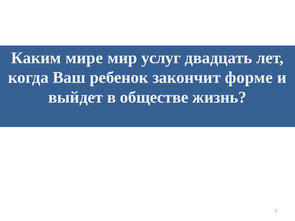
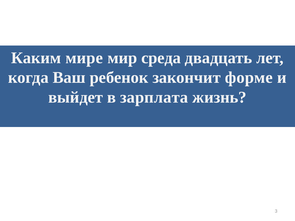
услуг: услуг -> среда (161, 58)
обществе: обществе -> зарплата (154, 97)
